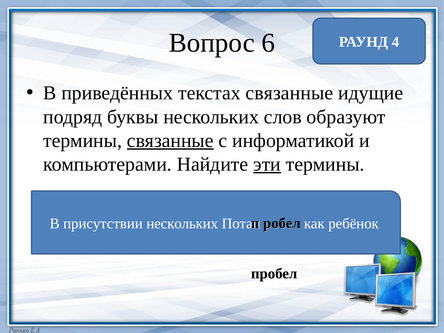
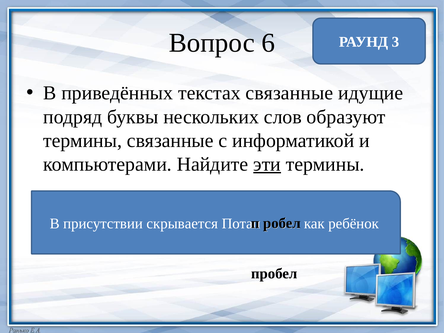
4: 4 -> 3 (395, 42)
связанные underline: present -> none (170, 141)
присутствии нескольких: нескольких -> скрывается (182, 223)
